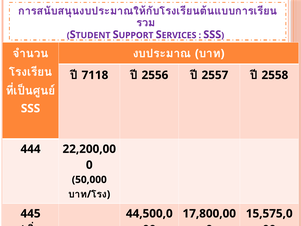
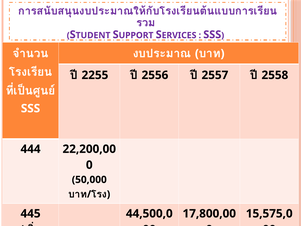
7118: 7118 -> 2255 (95, 75)
